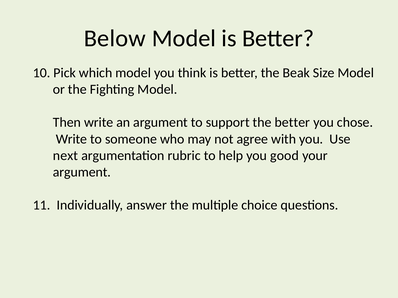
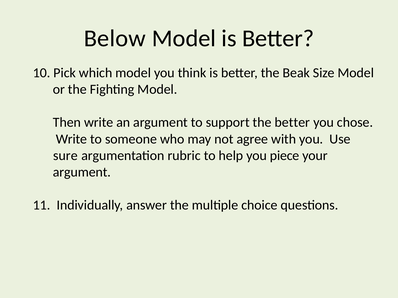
next: next -> sure (65, 156)
good: good -> piece (285, 156)
